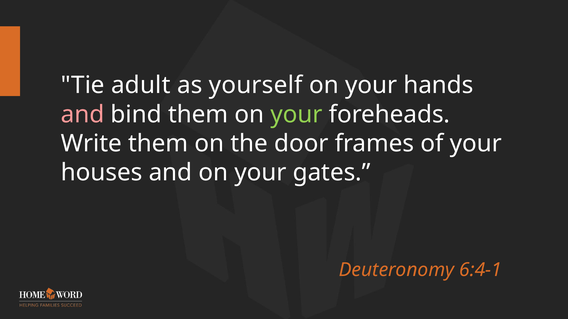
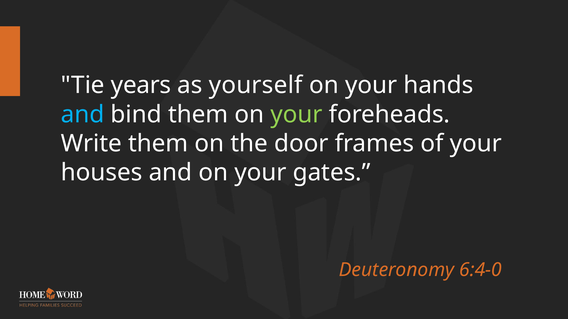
adult: adult -> years (141, 85)
and colour: pink -> light blue (83, 115)
6:4-1: 6:4-1 -> 6:4-0 (481, 270)
